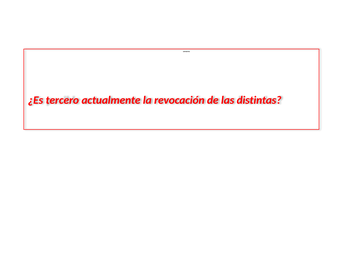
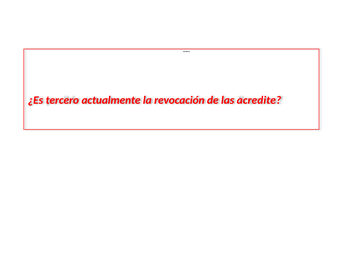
distintas: distintas -> acredite (259, 100)
